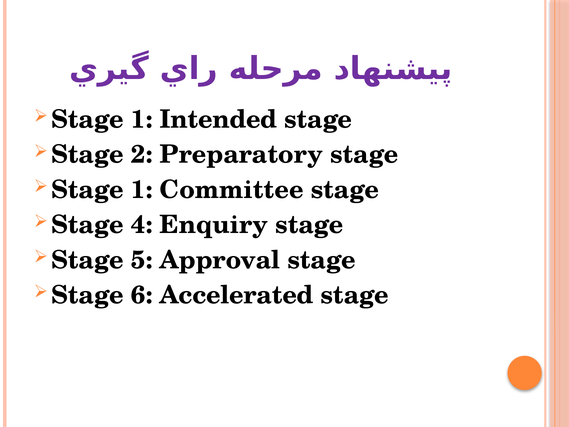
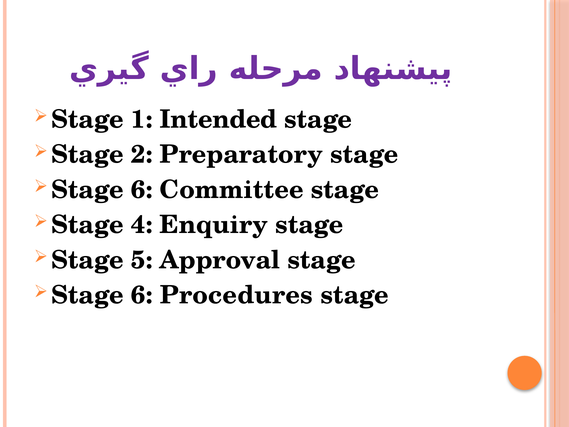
1: 1 -> 6 (142, 190)
Accelerated: Accelerated -> Procedures (236, 295)
